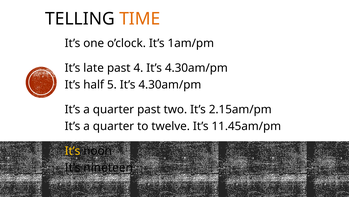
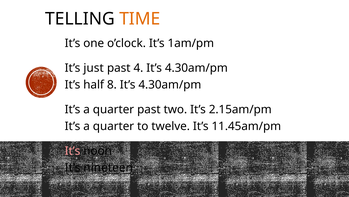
late: late -> just (94, 68)
5: 5 -> 8 (112, 85)
It’s colour: yellow -> pink (72, 150)
